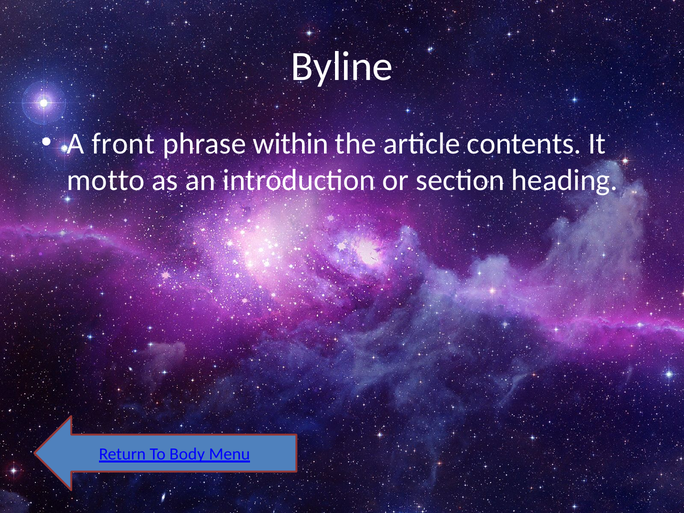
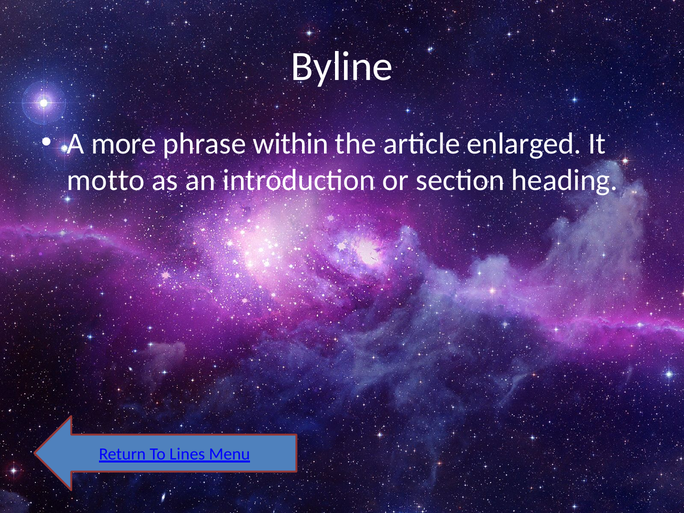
front: front -> more (124, 143)
contents: contents -> enlarged (524, 143)
Body: Body -> Lines (187, 454)
